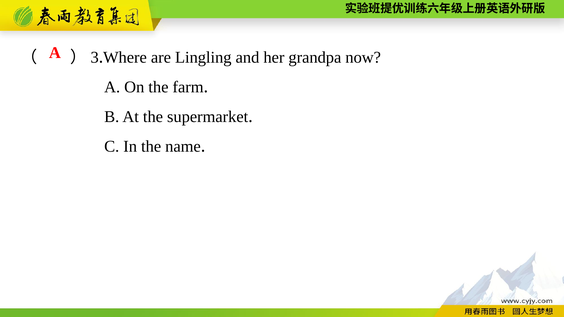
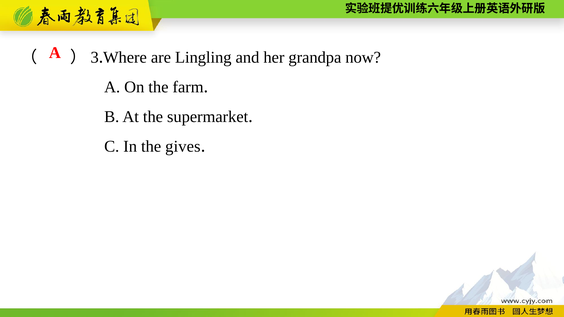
name: name -> gives (183, 146)
